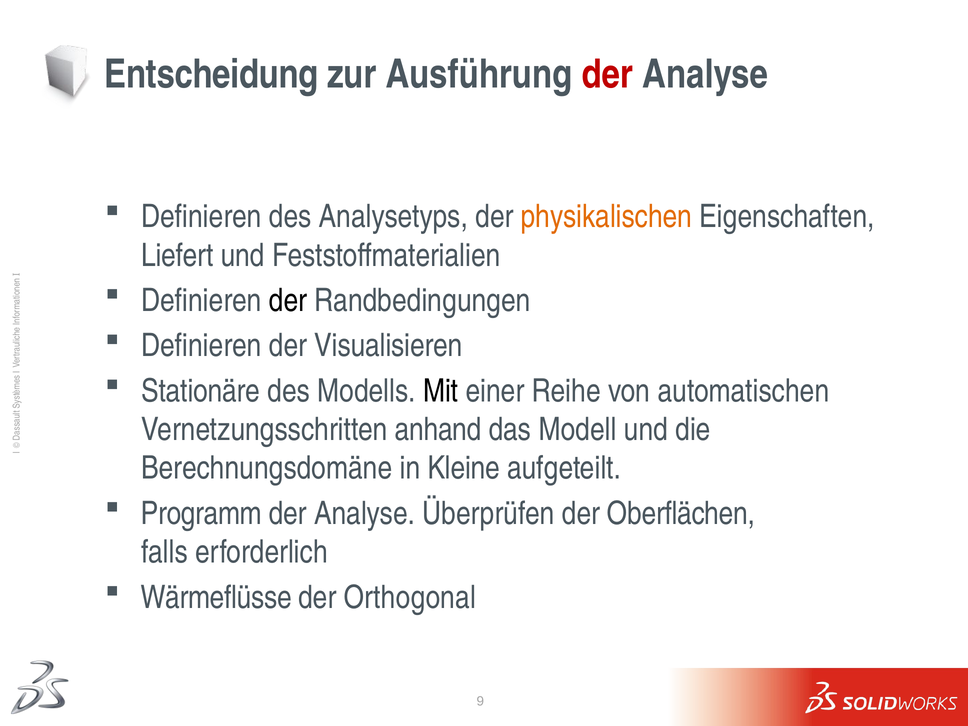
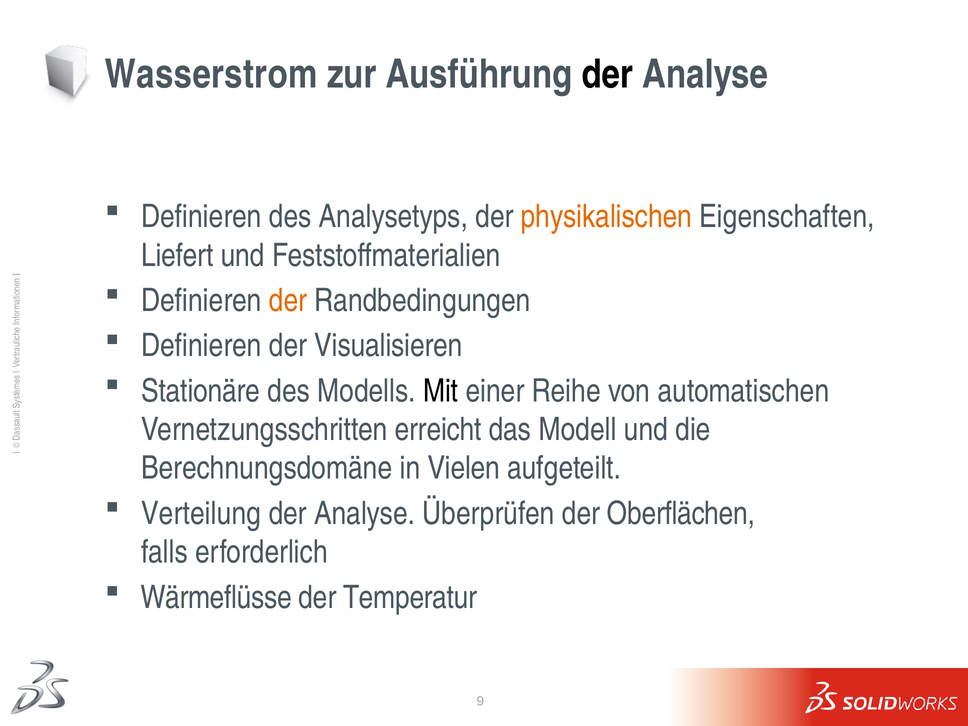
Entscheidung: Entscheidung -> Wasserstrom (211, 74)
der colour: red -> black (607, 74)
der colour: black -> orange (288, 301)
anhand: anhand -> erreicht (438, 430)
Kleine: Kleine -> Vielen (464, 468)
Programm: Programm -> Verteilung (201, 513)
Orthogonal: Orthogonal -> Temperatur (410, 597)
